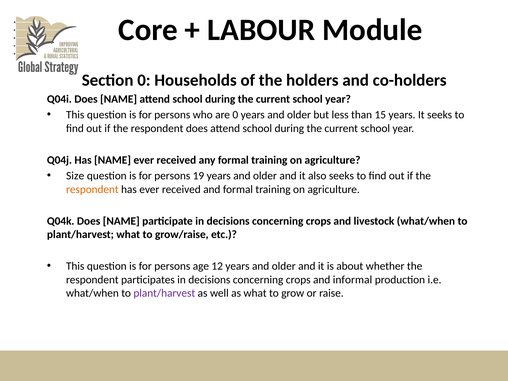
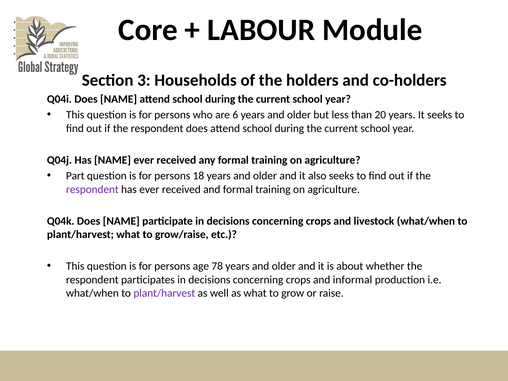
Section 0: 0 -> 3 (144, 80)
are 0: 0 -> 6 (235, 115)
15: 15 -> 20 (380, 115)
Size: Size -> Part (75, 176)
19: 19 -> 18 (198, 176)
respondent colour: orange -> purple (92, 189)
12: 12 -> 78 (217, 266)
